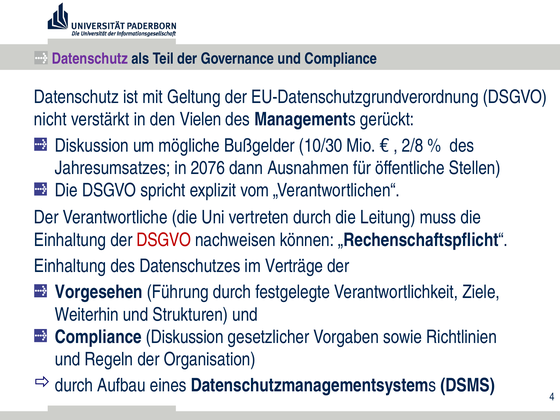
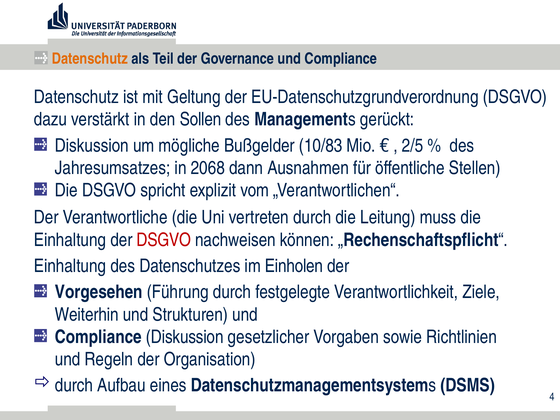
Datenschutz colour: purple -> orange (90, 59)
nicht: nicht -> dazu (50, 119)
Vielen: Vielen -> Sollen (200, 119)
10/30: 10/30 -> 10/83 (321, 146)
2/8: 2/8 -> 2/5 (413, 146)
2076: 2076 -> 2068 (208, 168)
Verträge: Verträge -> Einholen (294, 266)
